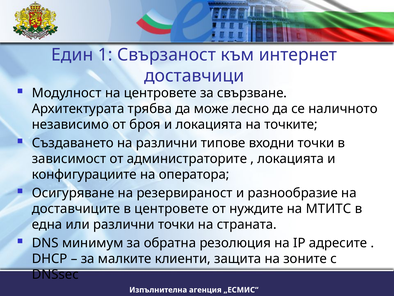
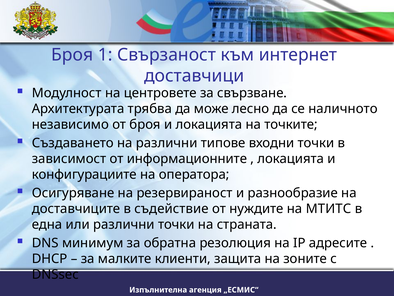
Един: Един -> Броя (72, 55)
администраторите: администраторите -> информационните (187, 159)
в центровете: центровете -> съдействие (172, 208)
